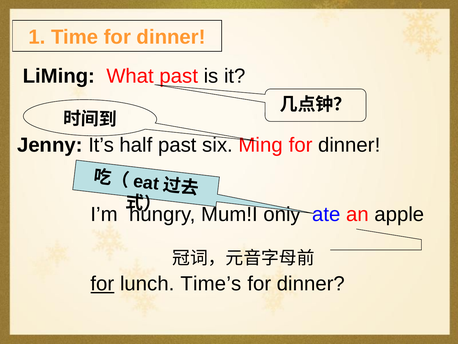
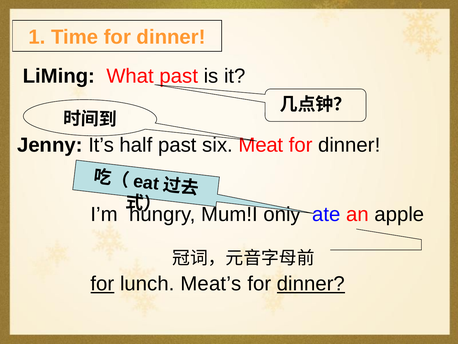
Ming: Ming -> Meat (261, 145)
Time’s: Time’s -> Meat’s (211, 283)
dinner underline: none -> present (311, 283)
